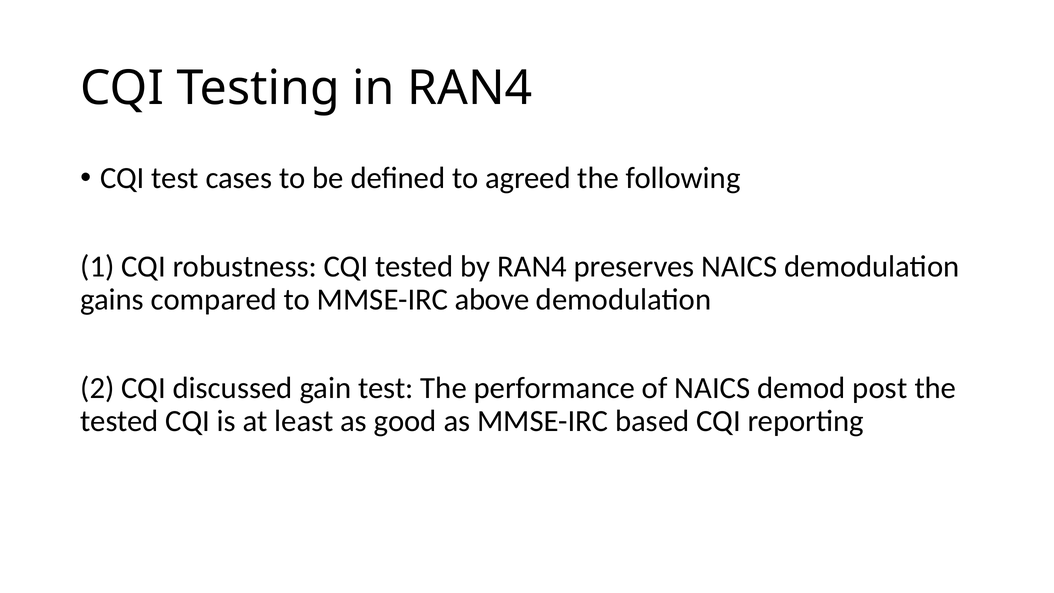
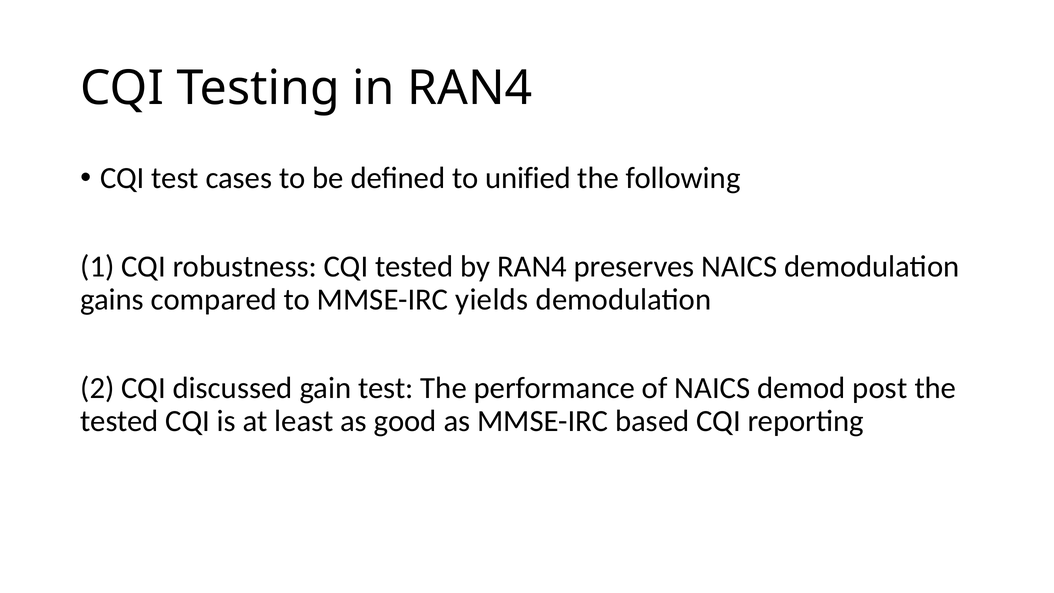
agreed: agreed -> unified (528, 178)
above: above -> yields (492, 300)
